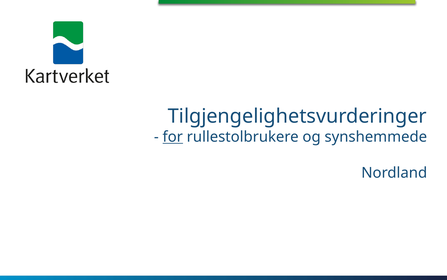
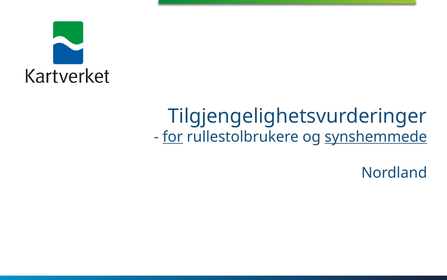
synshemmede underline: none -> present (376, 137)
